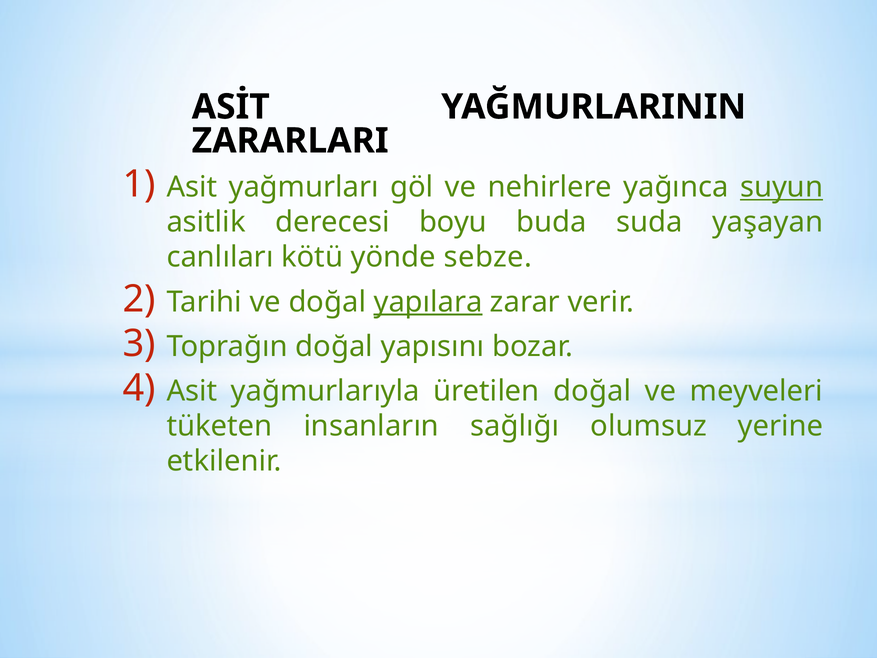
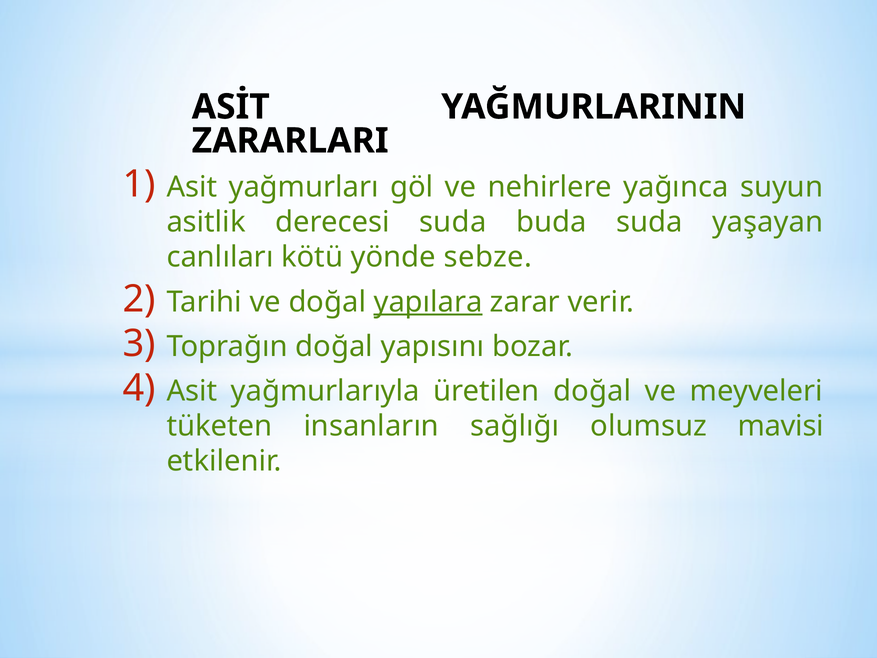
suyun underline: present -> none (782, 187)
derecesi boyu: boyu -> suda (453, 222)
yerine: yerine -> mavisi (781, 426)
